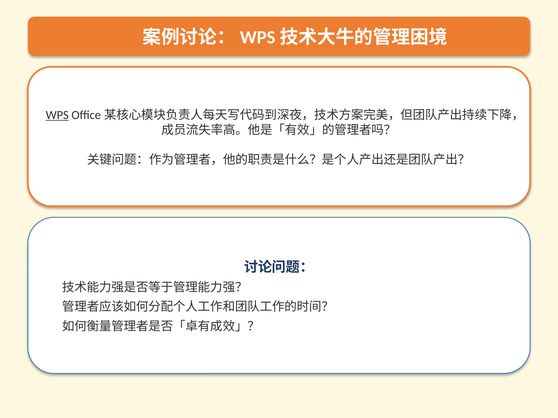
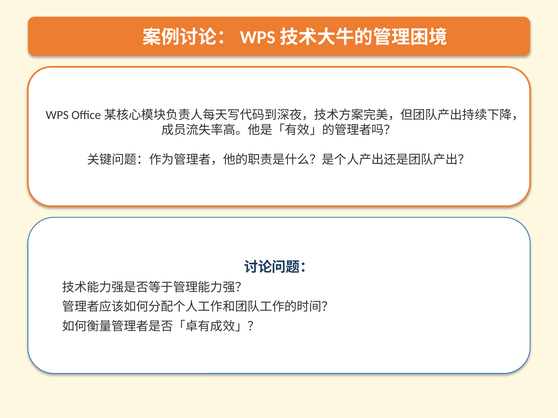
WPS underline: present -> none (57, 115)
